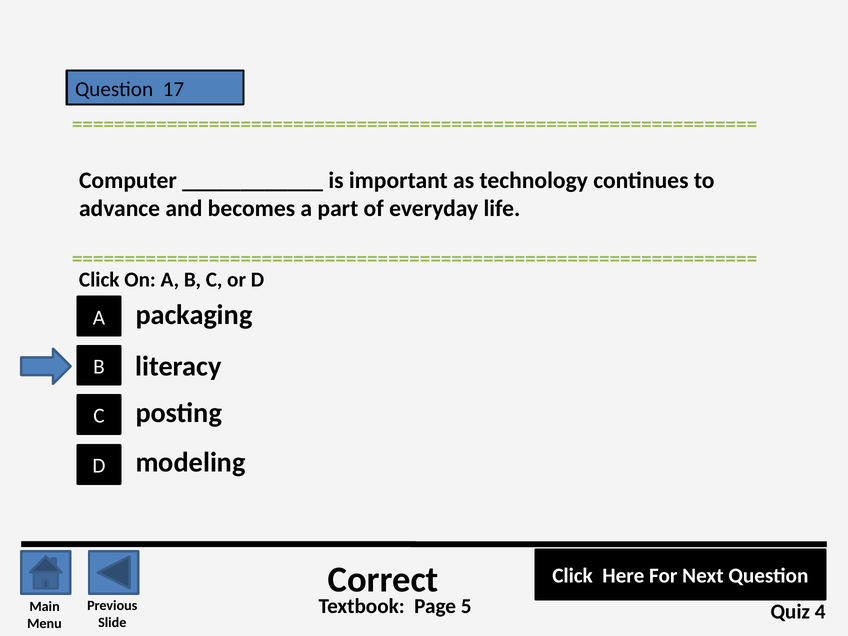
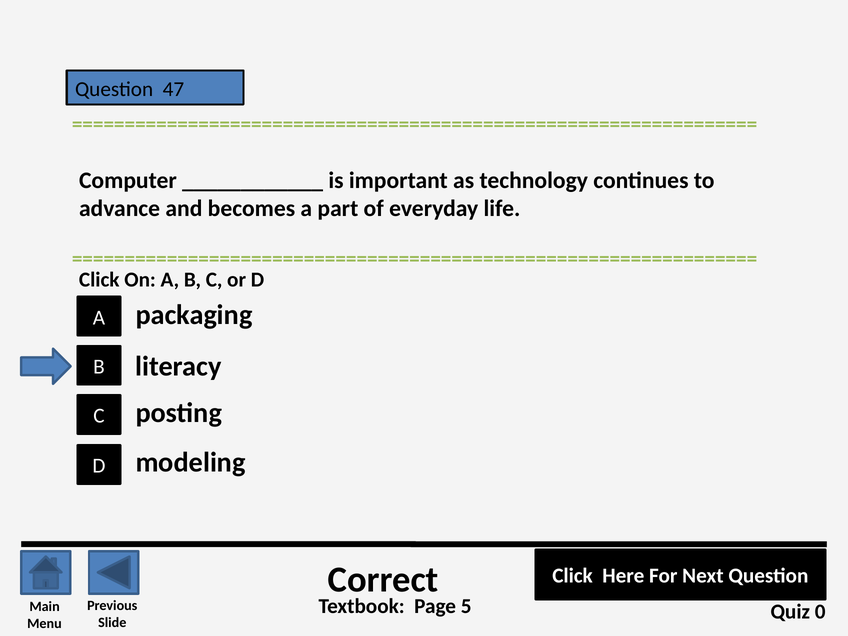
17: 17 -> 47 (173, 89)
4: 4 -> 0 (820, 612)
